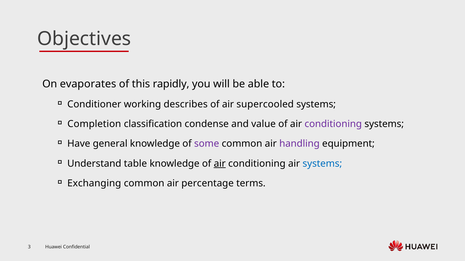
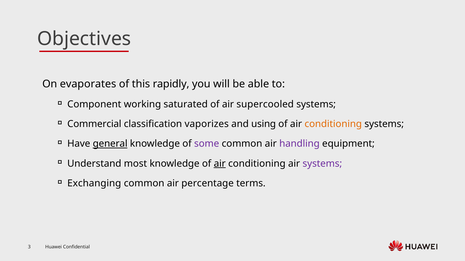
Conditioner: Conditioner -> Component (94, 105)
describes: describes -> saturated (186, 105)
Completion: Completion -> Commercial (94, 124)
condense: condense -> vaporizes (207, 124)
value: value -> using (264, 124)
conditioning colour: purple -> orange (333, 124)
general underline: none -> present (110, 144)
table: table -> most (135, 164)
systems colour: blue -> purple (322, 164)
